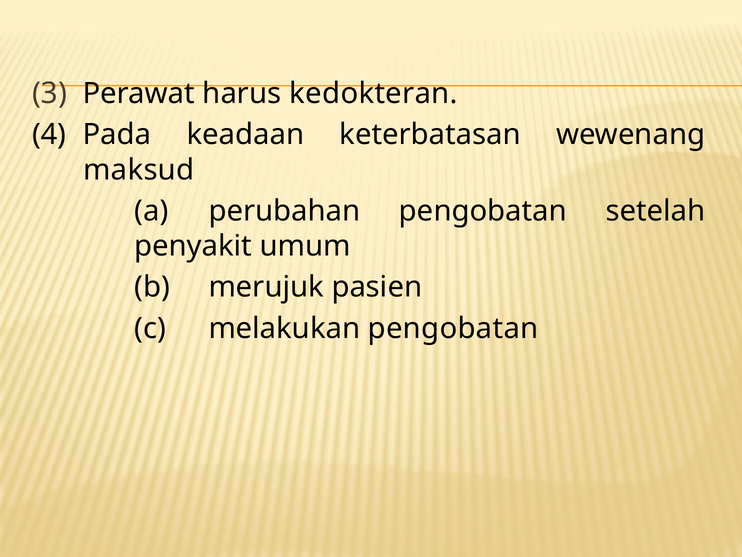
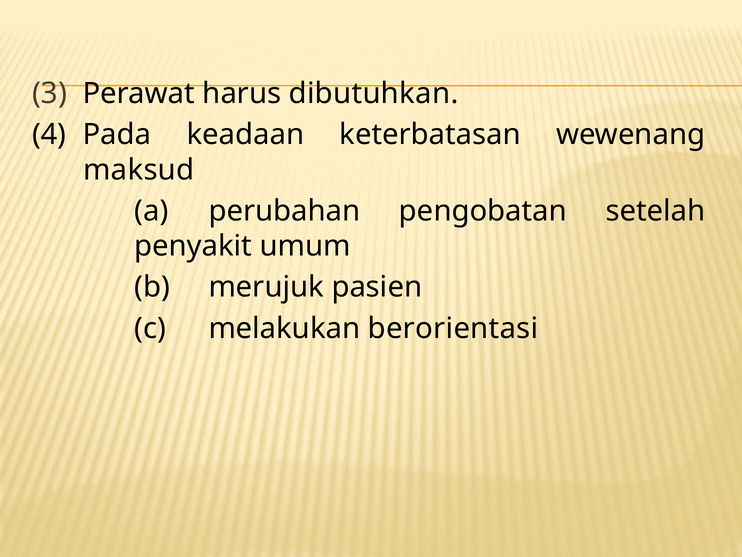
kedokteran: kedokteran -> dibutuhkan (374, 93)
melakukan pengobatan: pengobatan -> berorientasi (453, 328)
